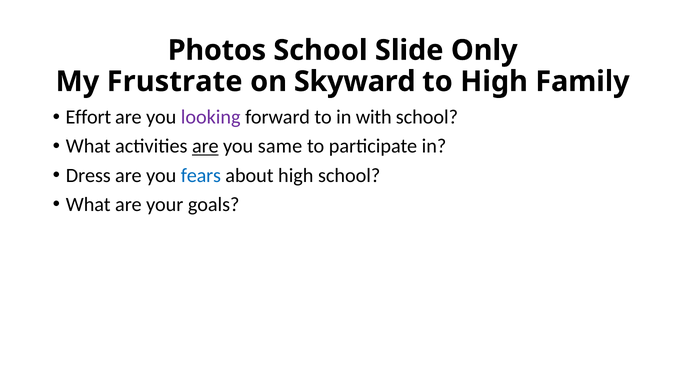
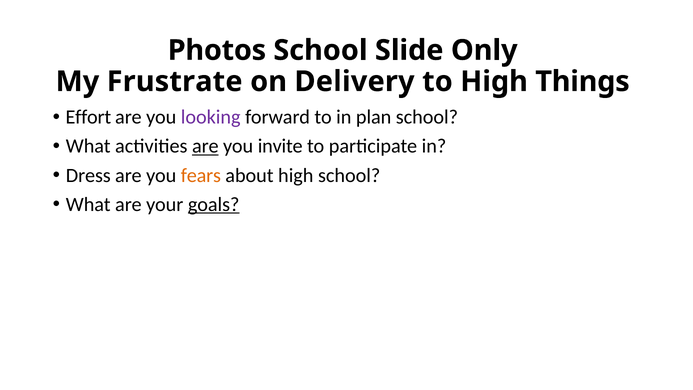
Skyward: Skyward -> Delivery (354, 81)
Family: Family -> Things (582, 81)
with: with -> plan (374, 117)
same: same -> invite (280, 146)
fears colour: blue -> orange (201, 175)
goals underline: none -> present (214, 204)
